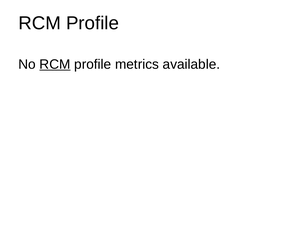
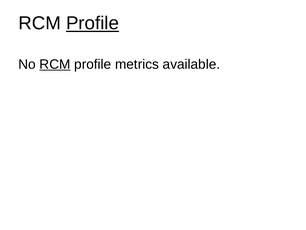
Profile underline: none -> present (93, 23)
